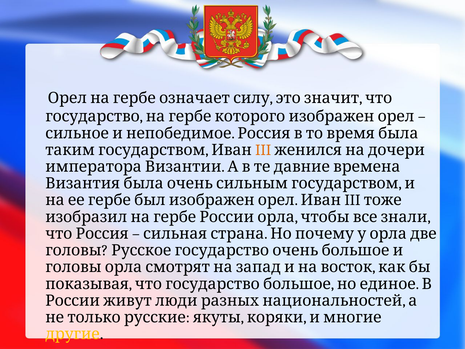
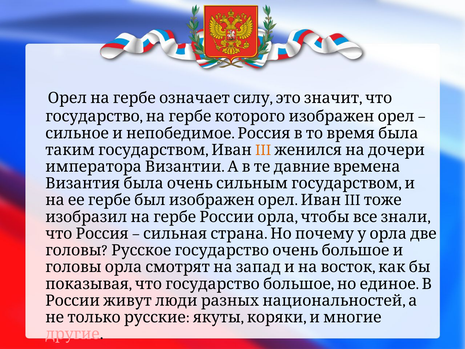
другие colour: yellow -> pink (73, 334)
